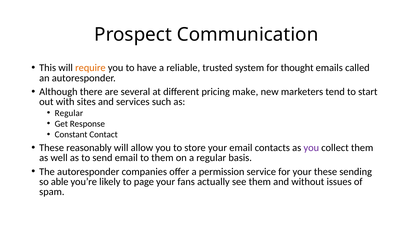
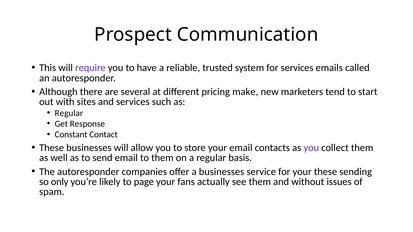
require colour: orange -> purple (90, 68)
for thought: thought -> services (297, 68)
These reasonably: reasonably -> businesses (89, 148)
a permission: permission -> businesses (222, 172)
able: able -> only (60, 182)
